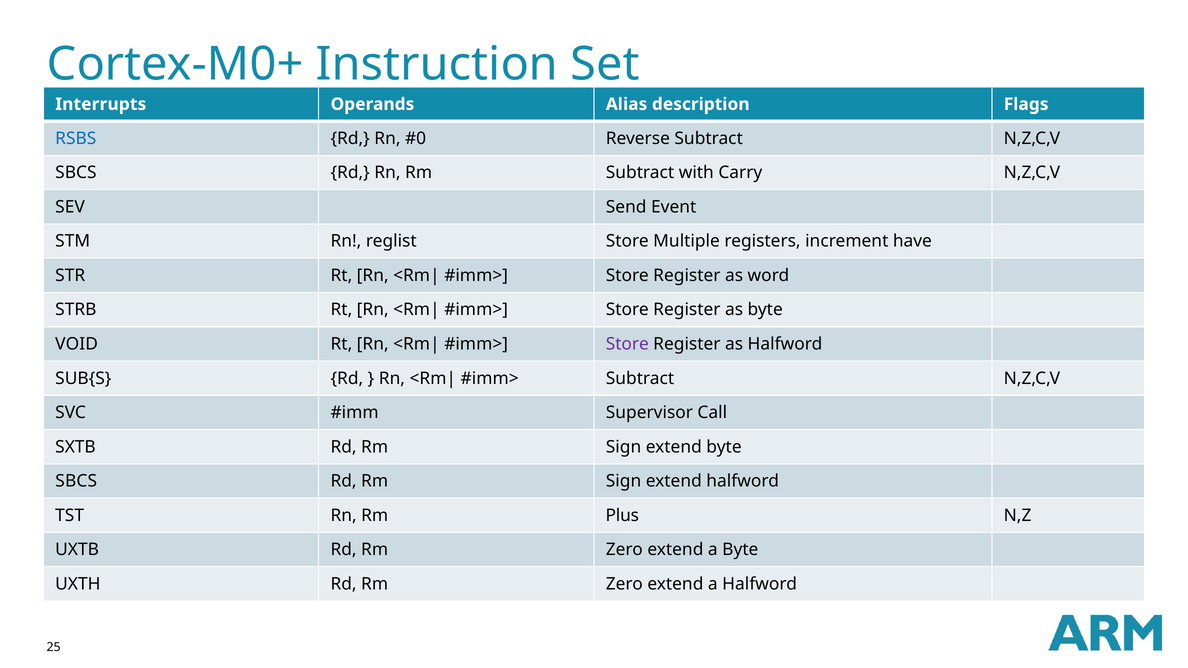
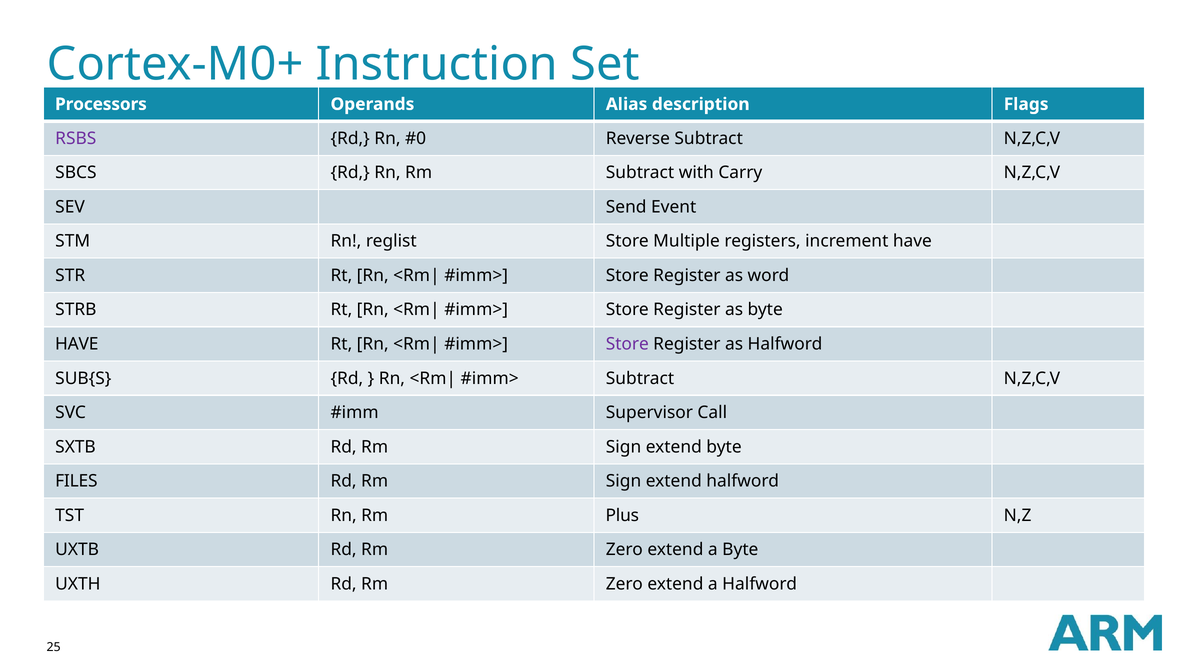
Interrupts: Interrupts -> Processors (101, 104)
RSBS colour: blue -> purple (76, 139)
VOID: VOID -> HAVE (77, 344)
SBCS: SBCS -> FILES (76, 481)
